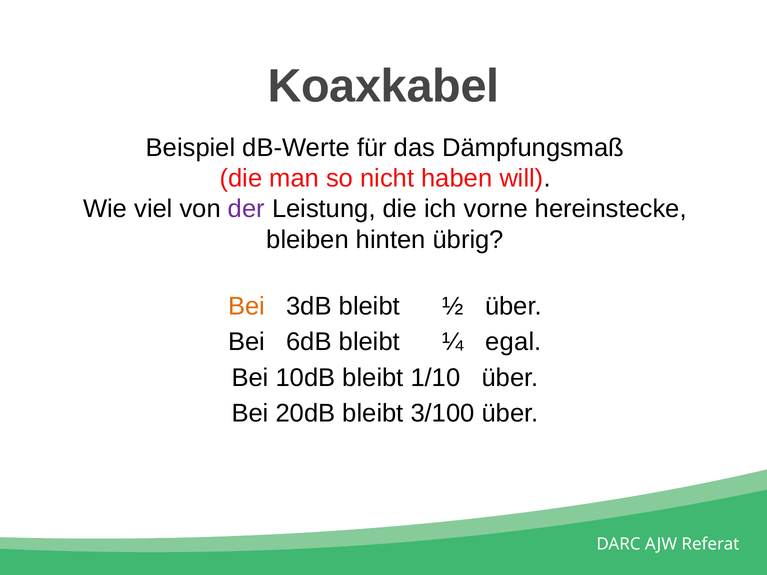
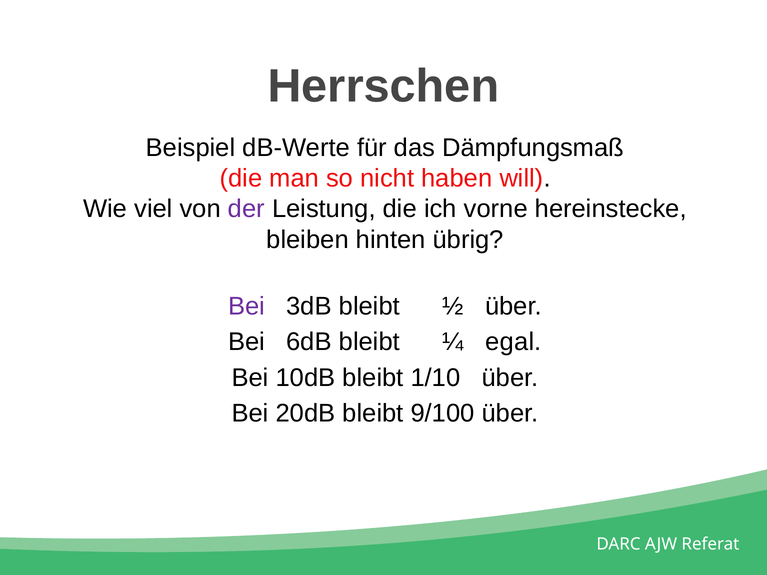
Koaxkabel: Koaxkabel -> Herrschen (383, 86)
Bei colour: orange -> purple (247, 306)
3/100: 3/100 -> 9/100 (443, 414)
